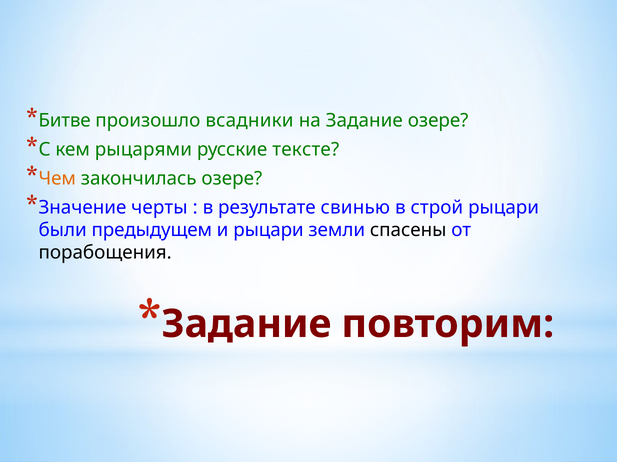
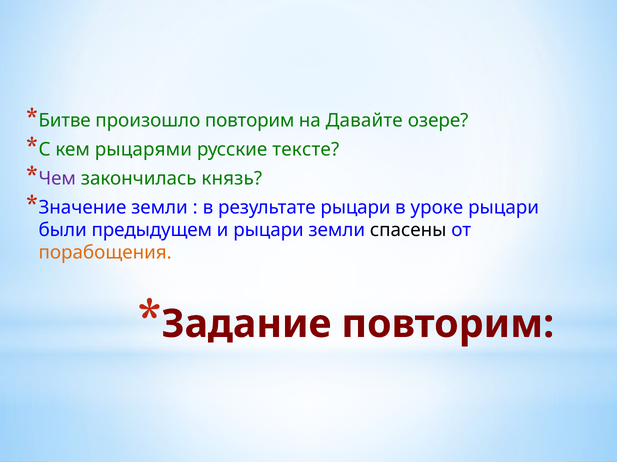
произошло всадники: всадники -> повторим (250, 121)
на Задание: Задание -> Давайте (364, 121)
Чем colour: orange -> purple (57, 179)
закончилась озере: озере -> князь (232, 179)
Значение черты: черты -> земли (159, 208)
результате свинью: свинью -> рыцари (356, 208)
строй: строй -> уроке (437, 208)
порабощения colour: black -> orange (105, 253)
